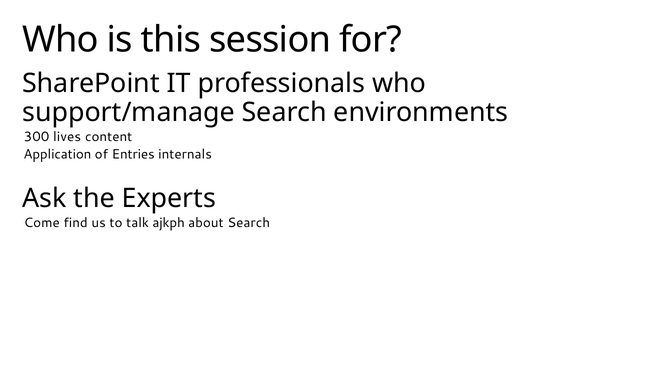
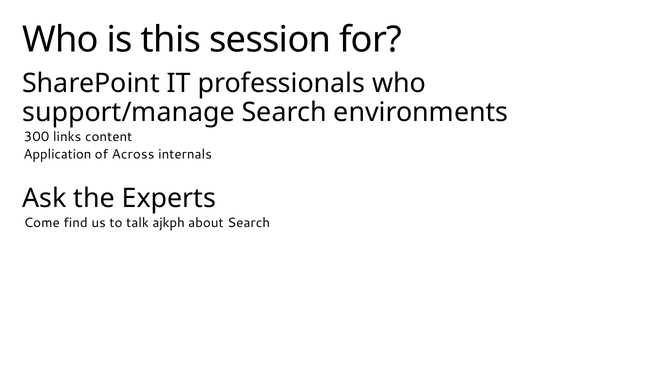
lives: lives -> links (67, 137)
Entries: Entries -> Across (133, 154)
